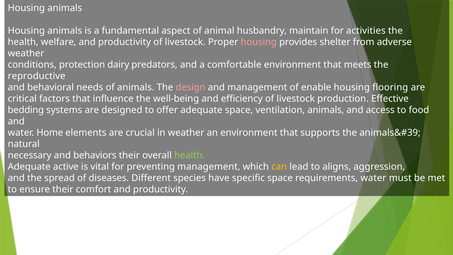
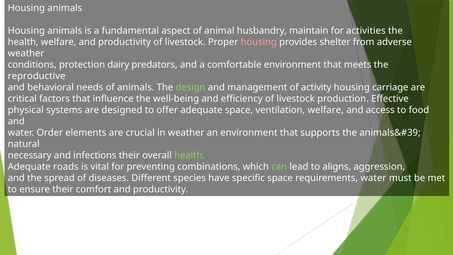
design colour: pink -> light green (191, 87)
enable: enable -> activity (316, 87)
flooring: flooring -> carriage (390, 87)
bedding: bedding -> physical (26, 110)
ventilation animals: animals -> welfare (326, 110)
Home: Home -> Order (50, 133)
behaviors: behaviors -> infections (95, 155)
active: active -> roads (66, 167)
preventing management: management -> combinations (209, 167)
can colour: yellow -> light green (279, 167)
